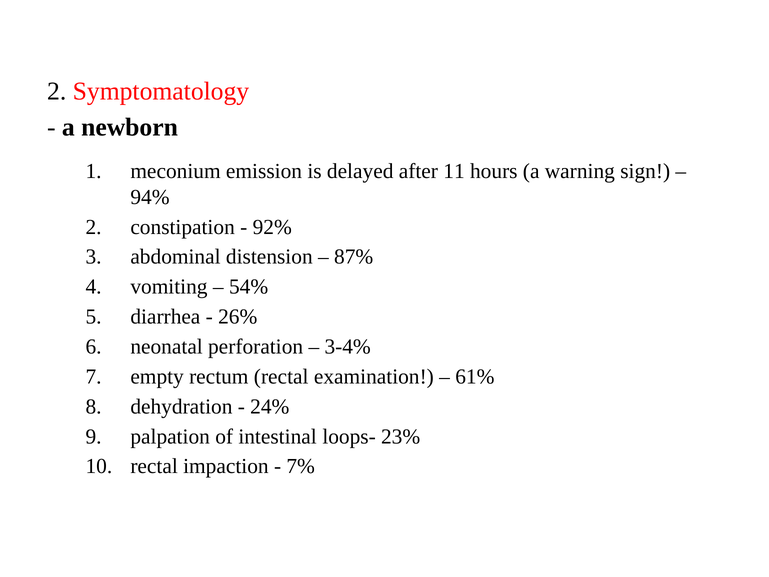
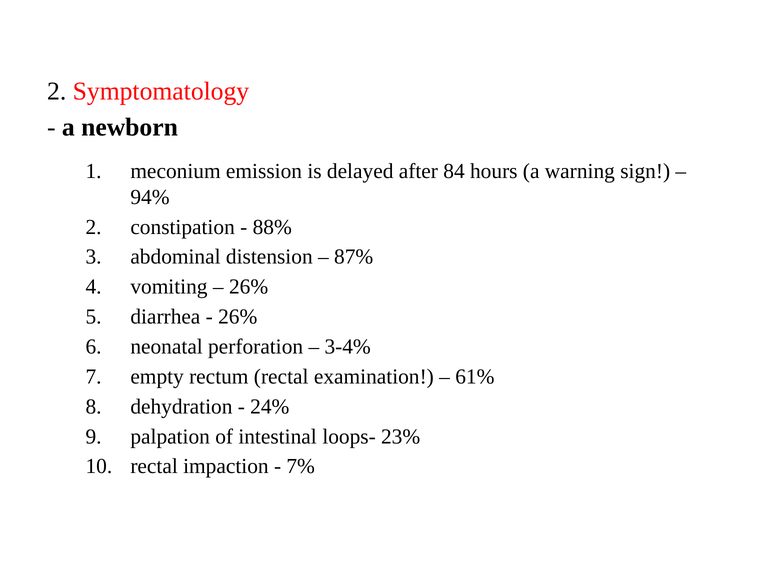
11: 11 -> 84 (454, 171)
92%: 92% -> 88% (272, 227)
54%: 54% -> 26% (249, 287)
